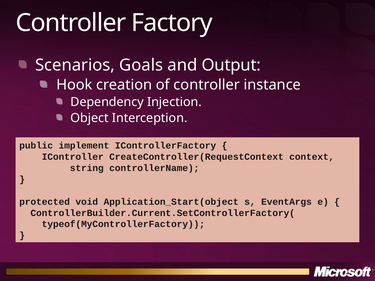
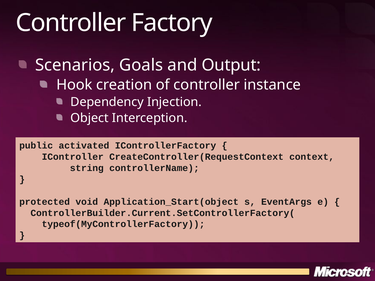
implement: implement -> activated (84, 146)
